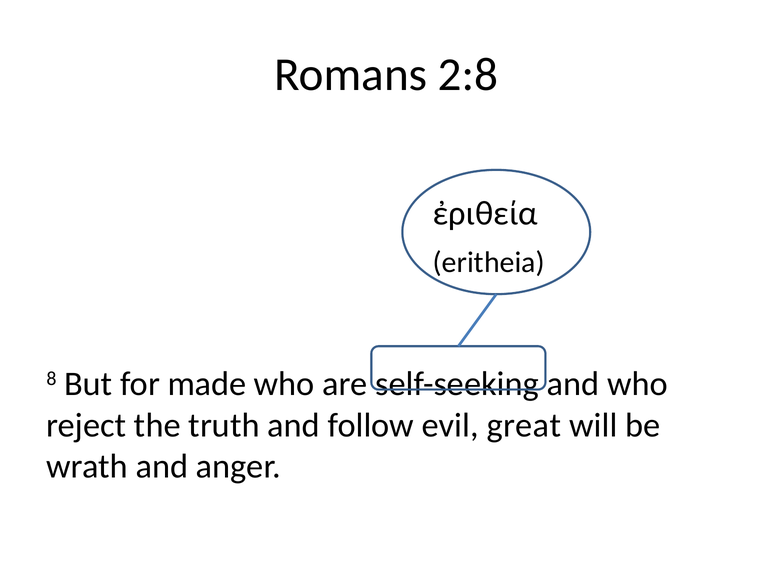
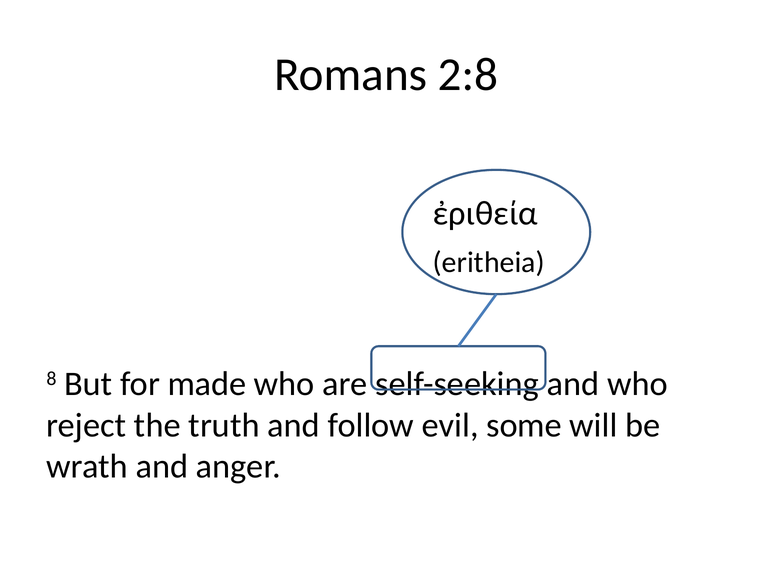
great: great -> some (524, 425)
